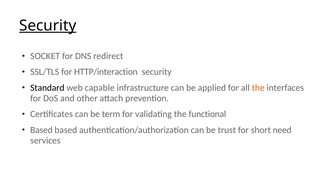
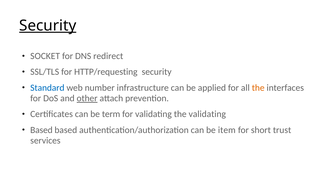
HTTP/interaction: HTTP/interaction -> HTTP/requesting (106, 72)
Standard colour: black -> blue (47, 88)
capable: capable -> number (100, 88)
other underline: none -> present (87, 98)
the functional: functional -> validating (207, 114)
trust: trust -> item (227, 130)
need: need -> trust (282, 130)
